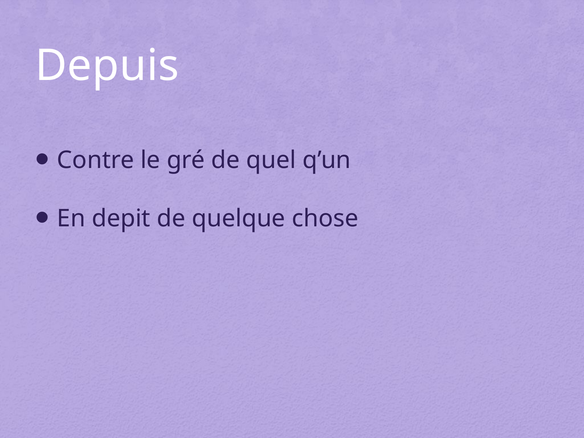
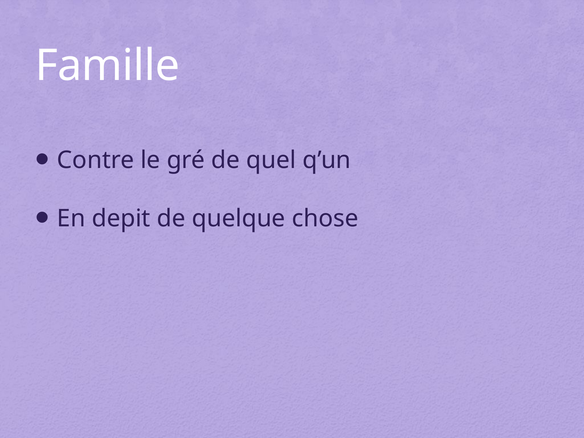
Depuis: Depuis -> Famille (107, 66)
